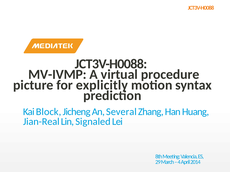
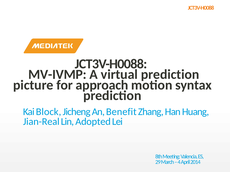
virtual procedure: procedure -> prediction (170, 75)
explicitly: explicitly -> approach (102, 85)
Several: Several -> Benefit (121, 112)
Signaled: Signaled -> Adopted (93, 122)
